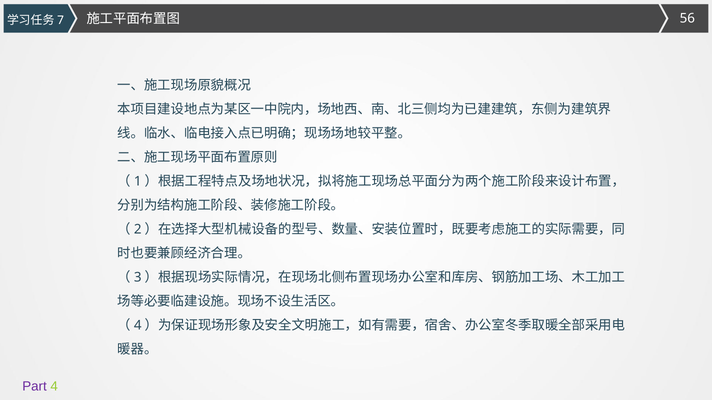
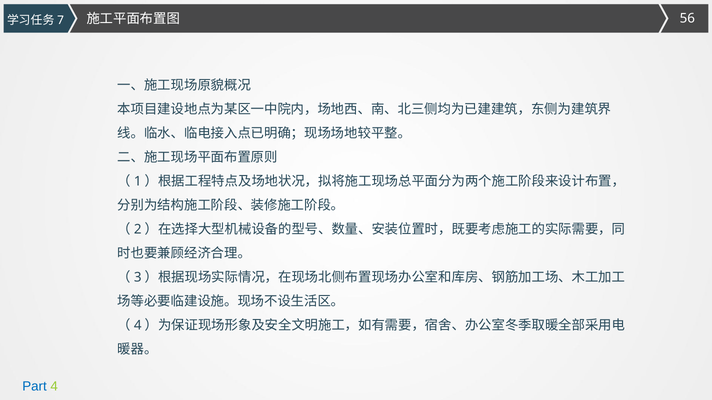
Part colour: purple -> blue (35, 387)
